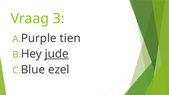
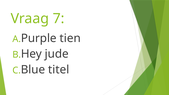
3: 3 -> 7 (59, 19)
jude underline: present -> none (57, 54)
ezel: ezel -> titel (59, 70)
